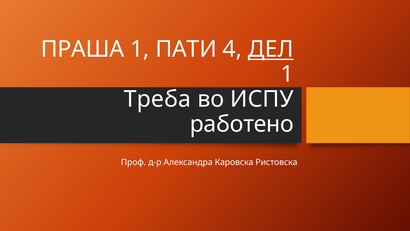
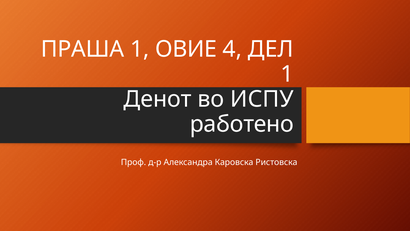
ПАТИ: ПАТИ -> ОВИЕ (186, 49)
ДЕЛ underline: present -> none (271, 49)
Треба: Треба -> Денот (158, 99)
